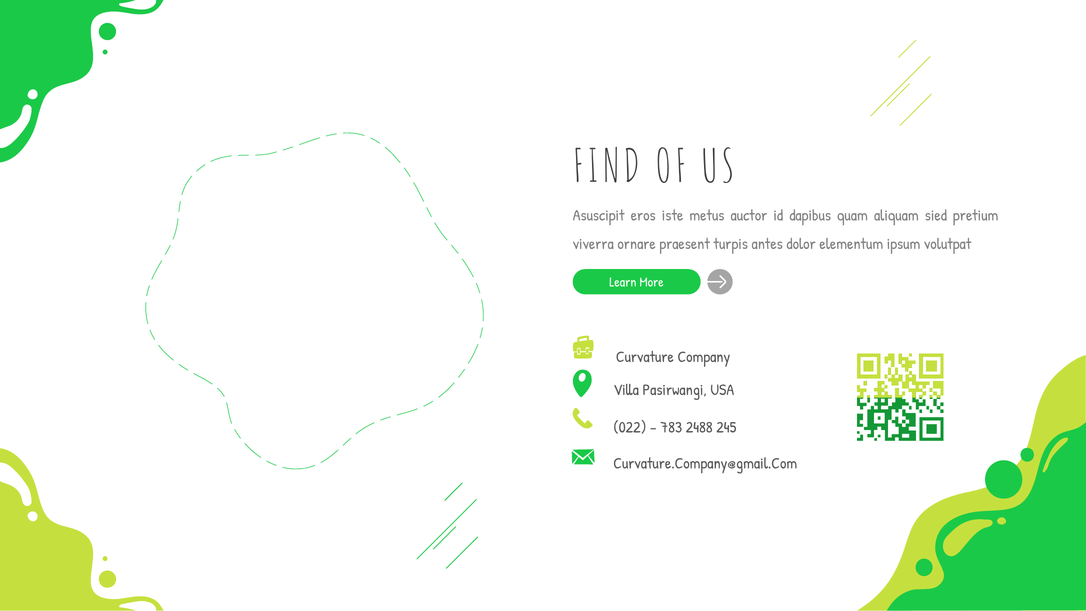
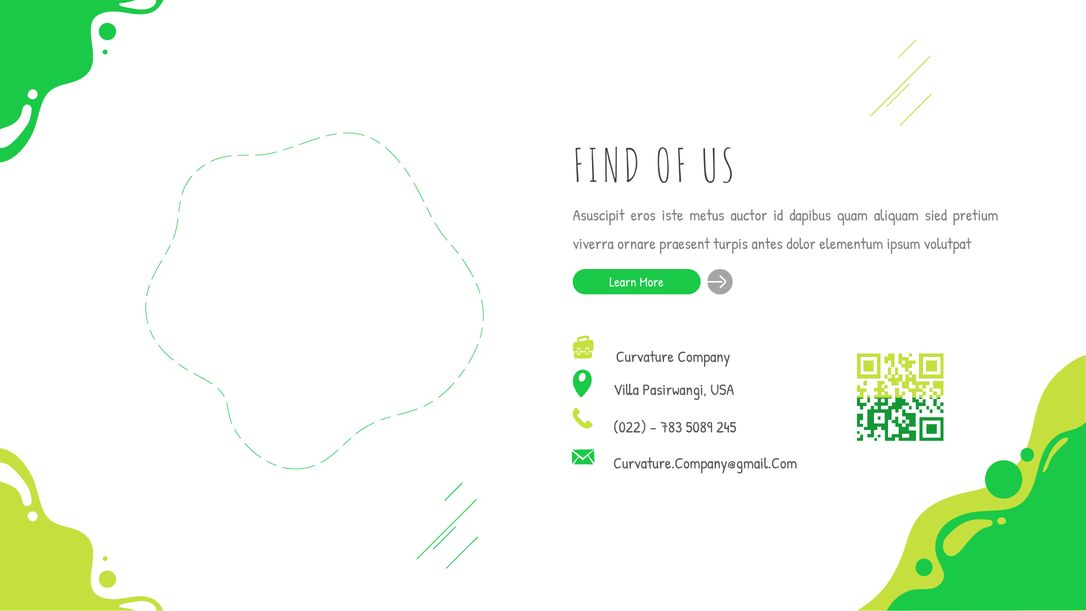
2488: 2488 -> 5089 (699, 427)
